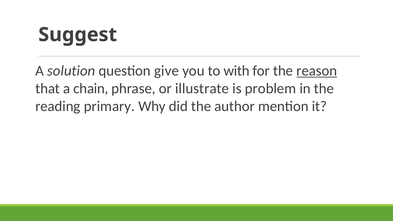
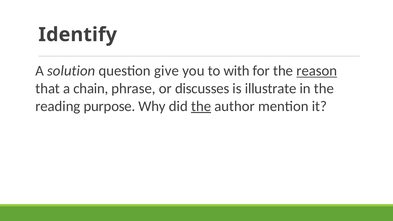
Suggest: Suggest -> Identify (78, 35)
illustrate: illustrate -> discusses (202, 89)
problem: problem -> illustrate (271, 89)
primary: primary -> purpose (109, 106)
the underline: none -> present (201, 106)
